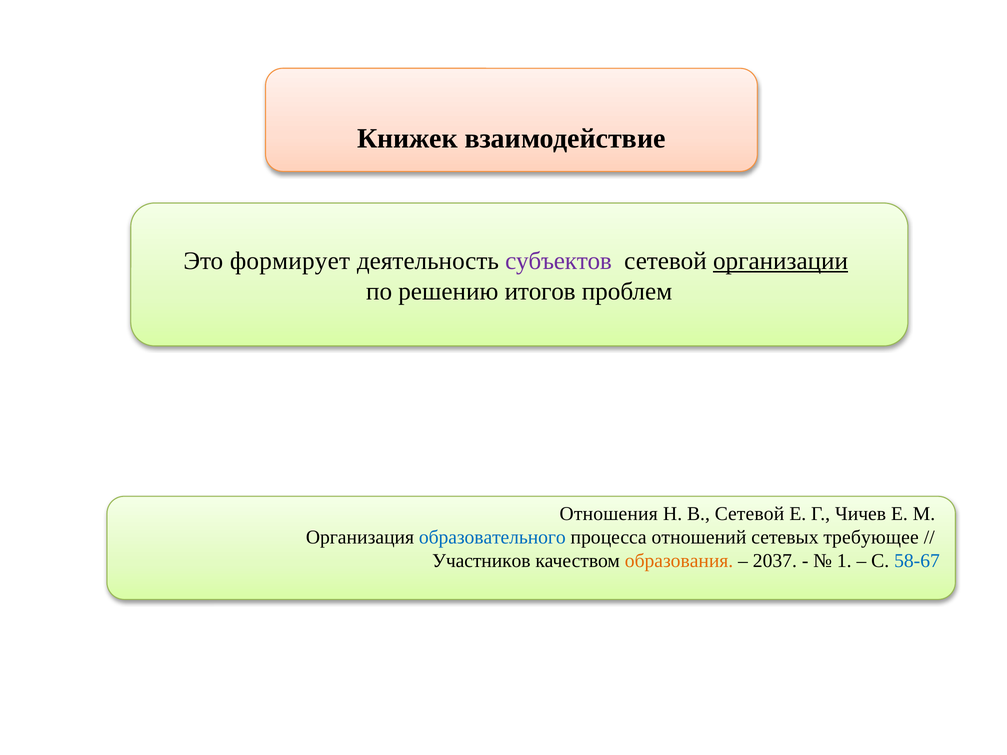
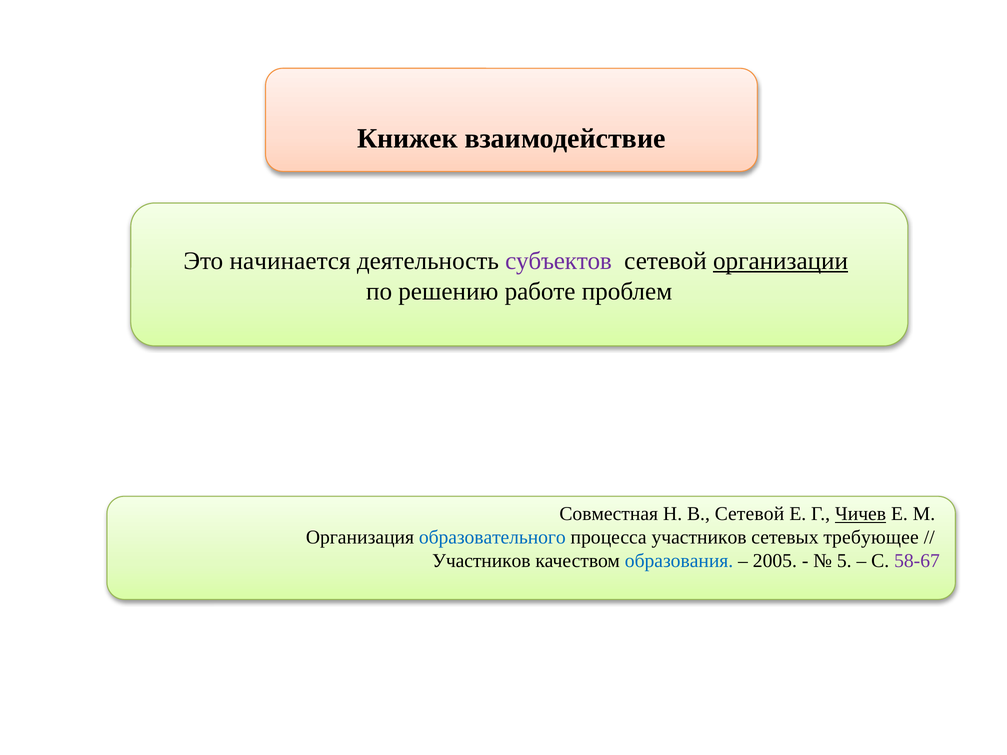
формирует: формирует -> начинается (290, 261)
итогов: итогов -> работе (540, 291)
Отношения: Отношения -> Совместная (609, 514)
Чичев underline: none -> present (861, 514)
процесса отношений: отношений -> участников (699, 538)
образования colour: orange -> blue (679, 561)
2037: 2037 -> 2005 (775, 561)
1: 1 -> 5 (844, 561)
58-67 colour: blue -> purple (917, 561)
